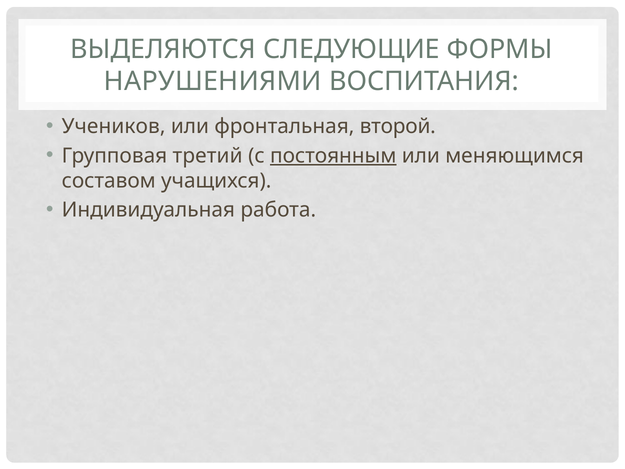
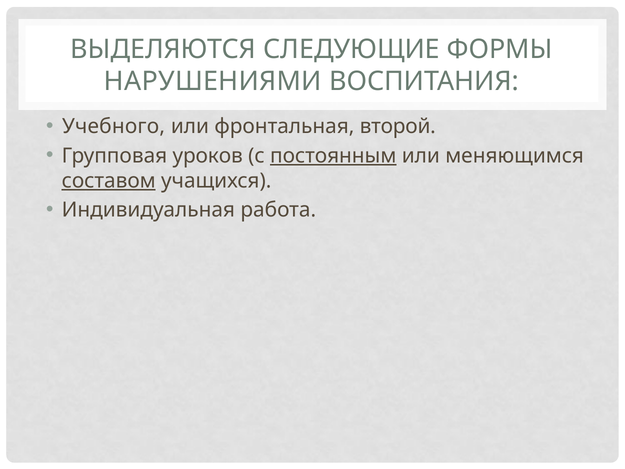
Учеников: Учеников -> Учебного (114, 126)
третий: третий -> уроков (208, 156)
составом underline: none -> present (109, 181)
